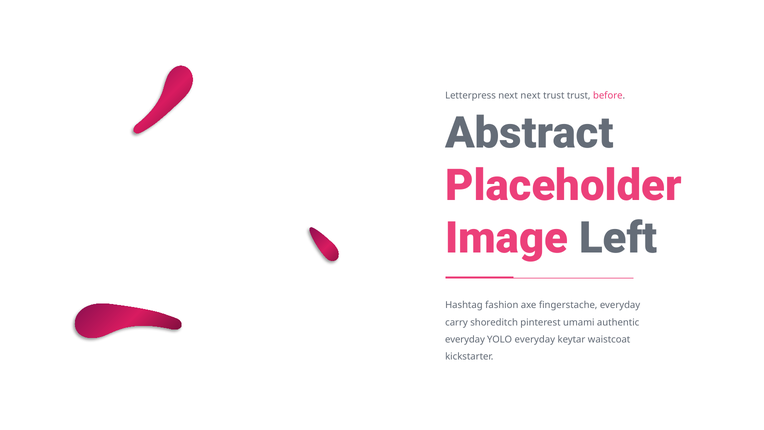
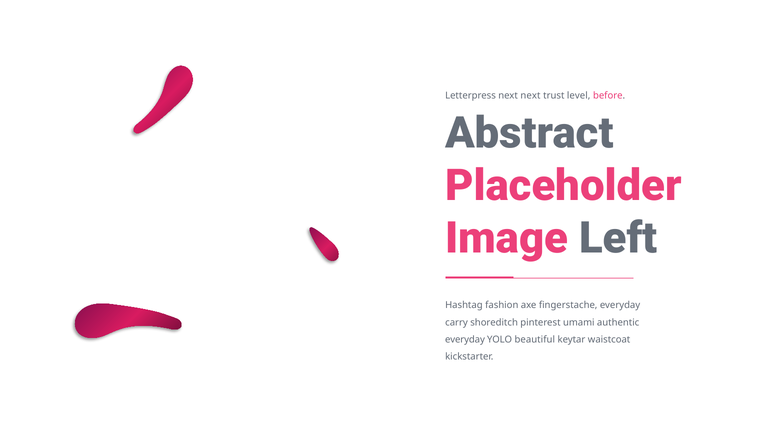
trust trust: trust -> level (579, 96)
YOLO everyday: everyday -> beautiful (535, 339)
